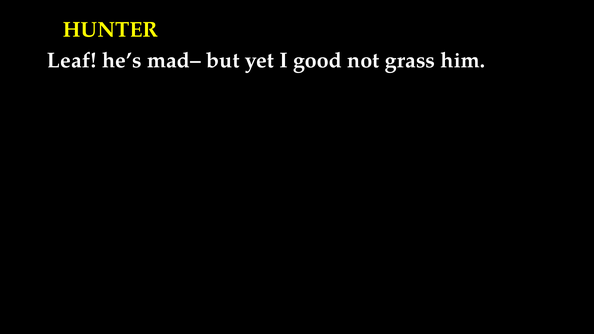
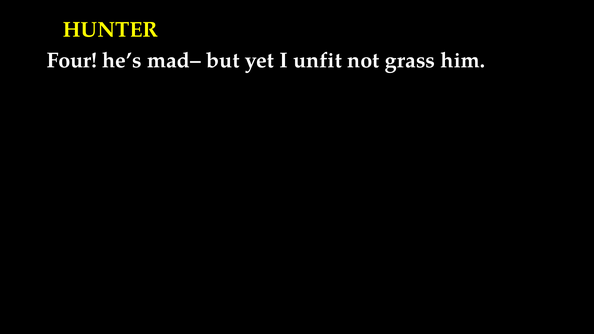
Leaf: Leaf -> Four (72, 61)
good: good -> unfit (317, 61)
